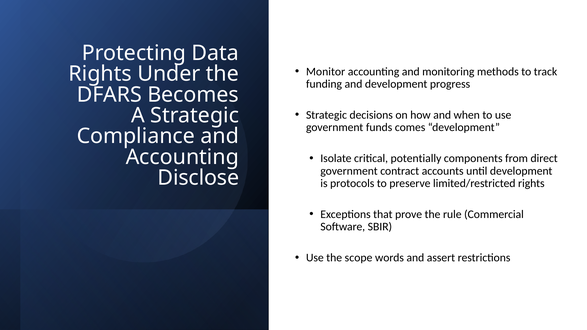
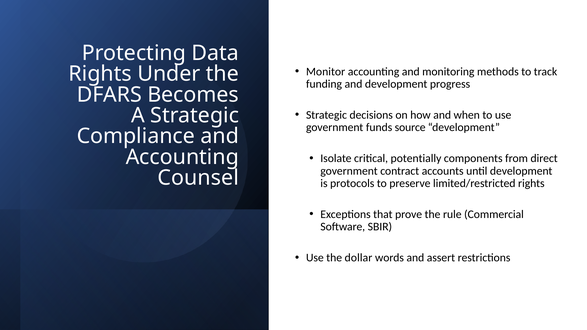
comes: comes -> source (410, 128)
Disclose: Disclose -> Counsel (198, 178)
scope: scope -> dollar (359, 258)
